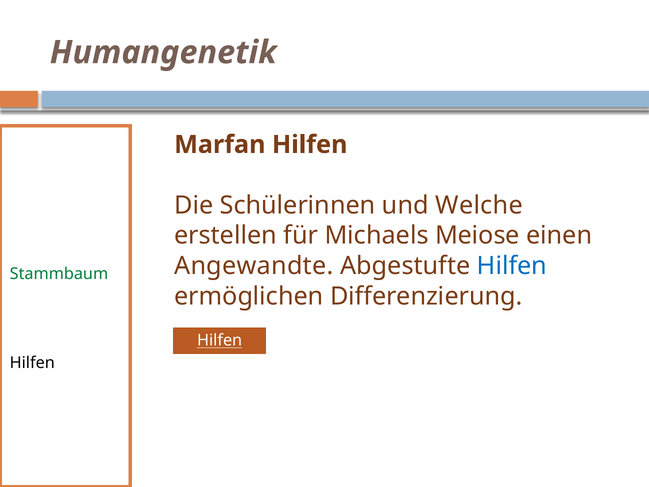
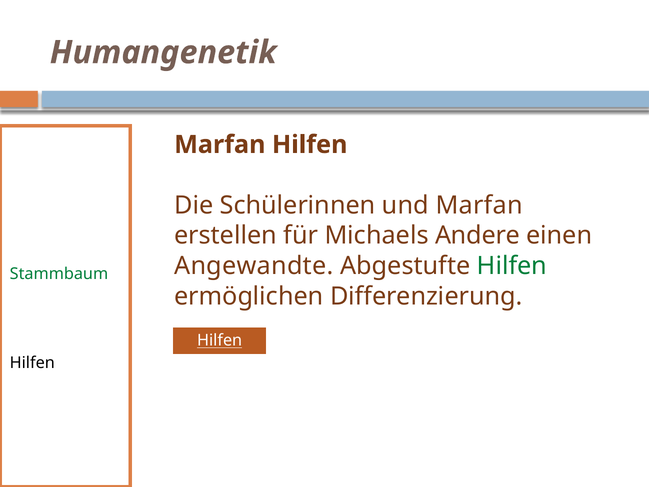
und Welche: Welche -> Marfan (479, 205)
Meiose: Meiose -> Andere (477, 235)
Hilfen colour: blue -> green (512, 266)
